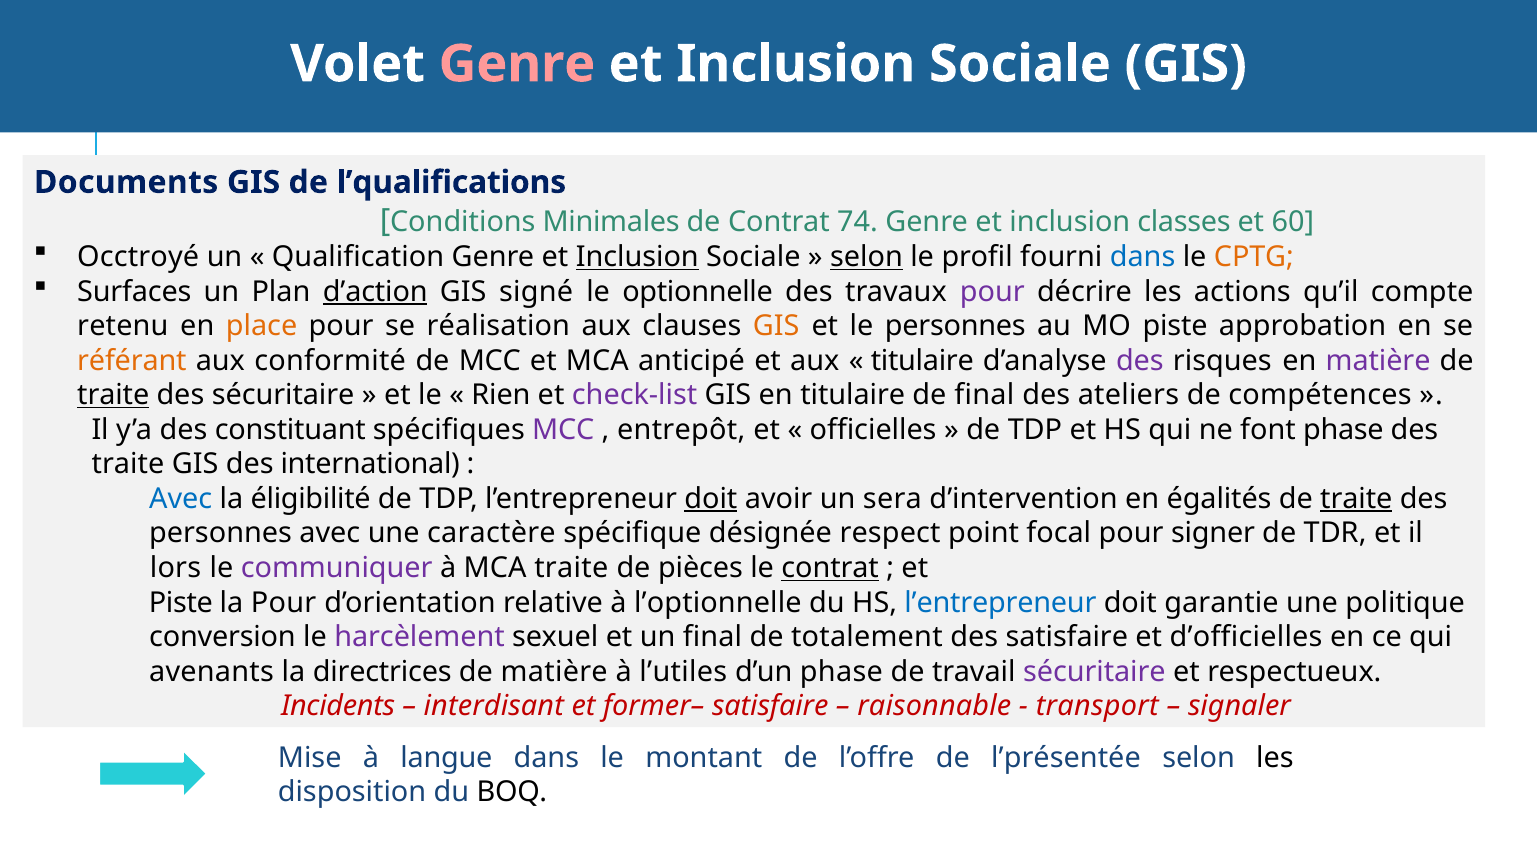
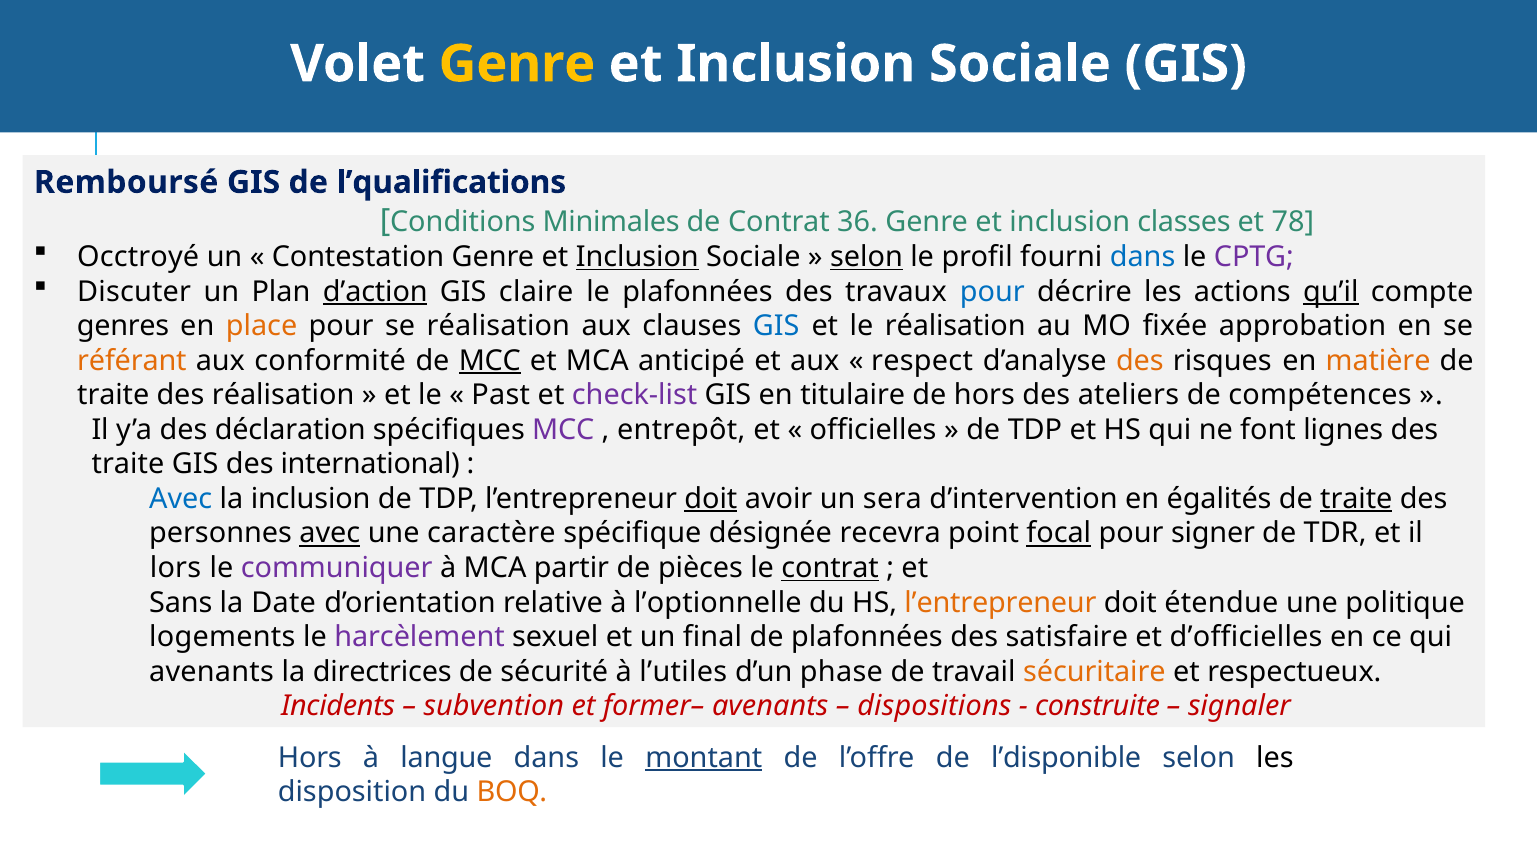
Genre colour: pink -> yellow (517, 64)
Documents: Documents -> Remboursé (126, 182)
74: 74 -> 36 (858, 222)
60: 60 -> 78 (1293, 222)
Qualification: Qualification -> Contestation (358, 257)
CPTG colour: orange -> purple (1254, 257)
Surfaces: Surfaces -> Discuter (134, 292)
signé: signé -> claire (536, 292)
le optionnelle: optionnelle -> plafonnées (697, 292)
pour colour: purple -> blue (992, 292)
qu’il underline: none -> present (1331, 292)
retenu: retenu -> genres (123, 326)
GIS colour: orange -> blue (776, 326)
le personnes: personnes -> réalisation (955, 326)
MO piste: piste -> fixée (1175, 326)
MCC underline: none -> present (490, 361)
titulaire: titulaire -> respect (922, 361)
des colour: purple -> orange (1140, 361)
matière colour: purple -> orange (1378, 361)
traite underline: present -> none (113, 395)
des sécuritaire: sécuritaire -> réalisation (283, 395)
Rien: Rien -> Past (501, 395)
de final: final -> hors (984, 395)
constituant: constituant -> déclaration (290, 430)
font phase: phase -> lignes (1343, 430)
la éligibilité: éligibilité -> inclusion (311, 499)
avec underline: none -> present (330, 534)
respect: respect -> recevra (890, 534)
focal underline: none -> present (1059, 534)
MCA traite: traite -> partir (571, 568)
Piste: Piste -> Sans (181, 603)
la Pour: Pour -> Date (284, 603)
l’entrepreneur colour: blue -> orange (1000, 603)
garantie: garantie -> étendue (1221, 603)
conversion: conversion -> logements (222, 638)
de totalement: totalement -> plafonnées (867, 638)
de matière: matière -> sécurité (554, 672)
sécuritaire colour: purple -> orange (1094, 672)
interdisant: interdisant -> subvention (494, 707)
former– satisfaire: satisfaire -> avenants (770, 707)
raisonnable: raisonnable -> dispositions (934, 707)
transport: transport -> construite (1097, 707)
Mise: Mise -> Hors (310, 758)
montant underline: none -> present (704, 758)
l’présentée: l’présentée -> l’disponible (1066, 758)
BOQ colour: black -> orange (512, 793)
